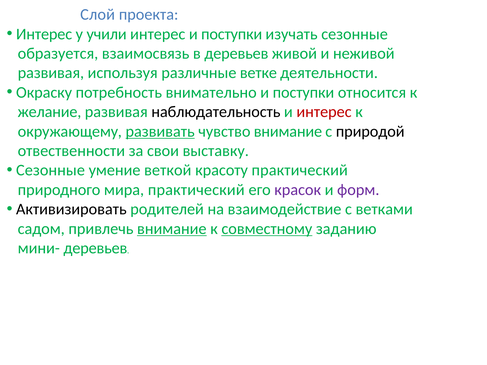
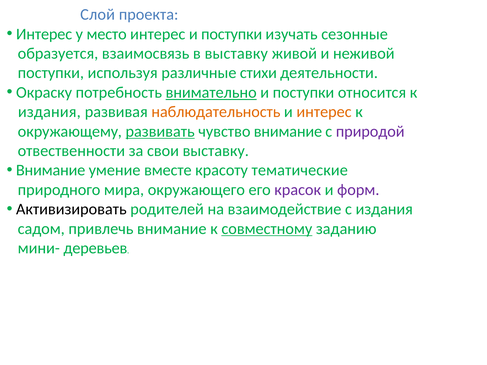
учили: учили -> место (107, 34)
в деревьев: деревьев -> выставку (236, 54)
развивая: развивая -> поступки (51, 73)
ветке: ветке -> стихи (258, 73)
внимательно underline: none -> present (211, 92)
желание: желание -> издания (49, 112)
наблюдательность colour: black -> orange (216, 112)
интерес colour: red -> orange (324, 112)
природой colour: black -> purple (370, 131)
Сезонные: Сезонные -> Внимание (51, 170)
веткой: веткой -> вместе (168, 170)
красоту практический: практический -> тематические (300, 170)
мира практический: практический -> окружающего (196, 190)
с ветками: ветками -> издания (384, 209)
внимание underline: present -> none (172, 229)
